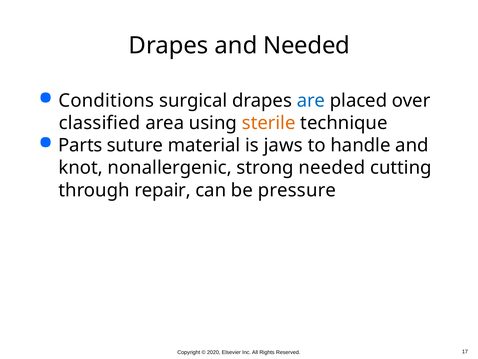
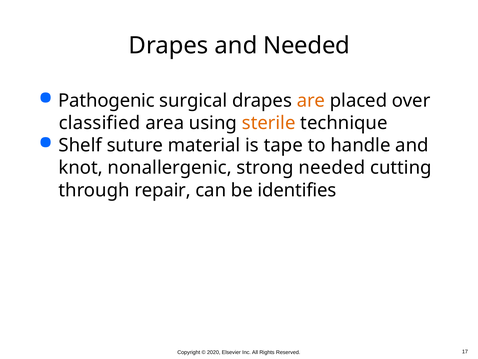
Conditions: Conditions -> Pathogenic (107, 101)
are colour: blue -> orange (311, 101)
Parts: Parts -> Shelf (80, 145)
jaws: jaws -> tape (283, 145)
pressure: pressure -> identifies (297, 190)
